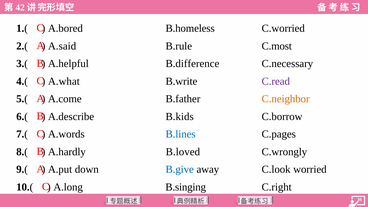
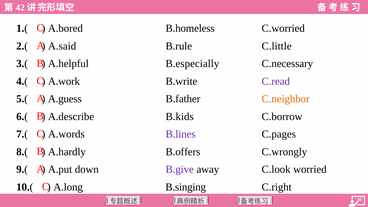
C.most: C.most -> C.little (277, 46)
B.difference: B.difference -> B.especially (192, 64)
A.what: A.what -> A.work (64, 81)
A.come: A.come -> A.guess (65, 99)
B.lines colour: blue -> purple (181, 134)
B.loved: B.loved -> B.offers (183, 152)
B.give colour: blue -> purple (180, 169)
